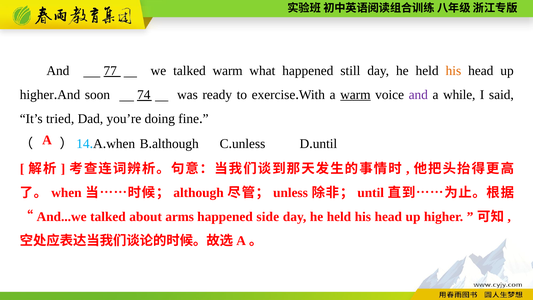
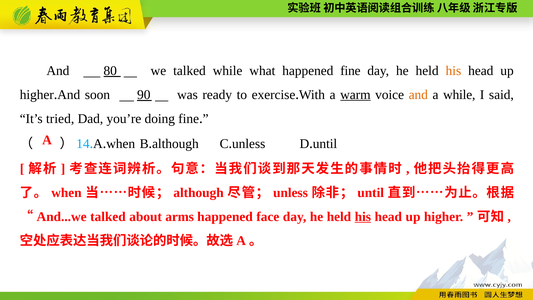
77: 77 -> 80 (110, 71)
talked warm: warm -> while (228, 71)
happened still: still -> fine (350, 71)
74: 74 -> 90 (144, 95)
and colour: purple -> orange (418, 95)
side: side -> face (268, 217)
his underline: none -> present (363, 217)
